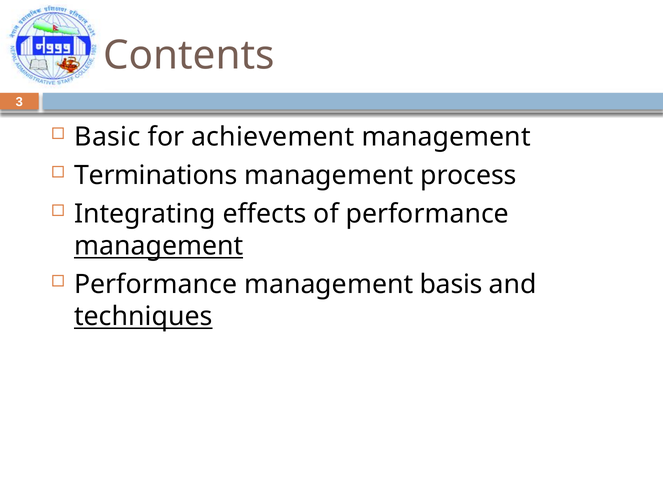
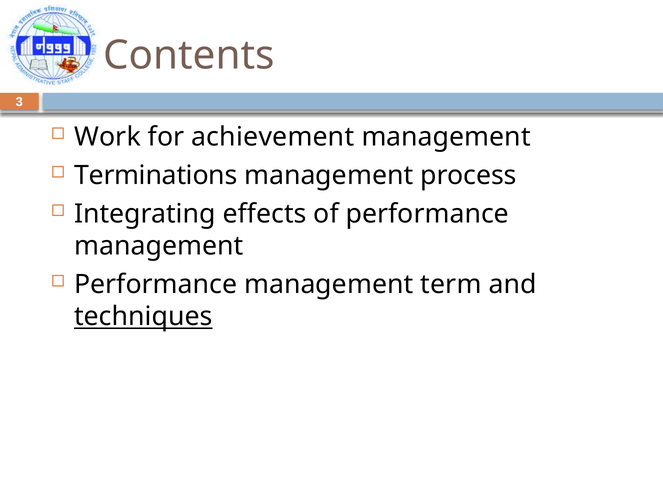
Basic: Basic -> Work (107, 137)
management underline: present -> none (159, 246)
basis: basis -> term (451, 285)
